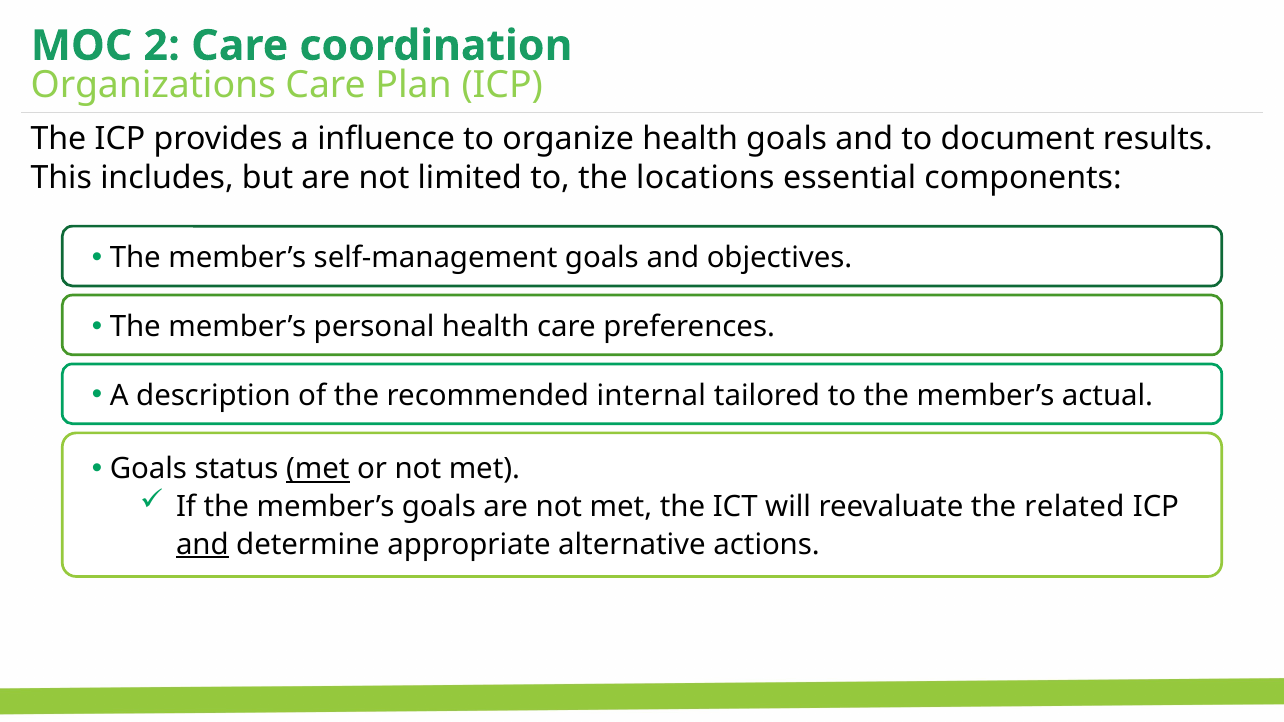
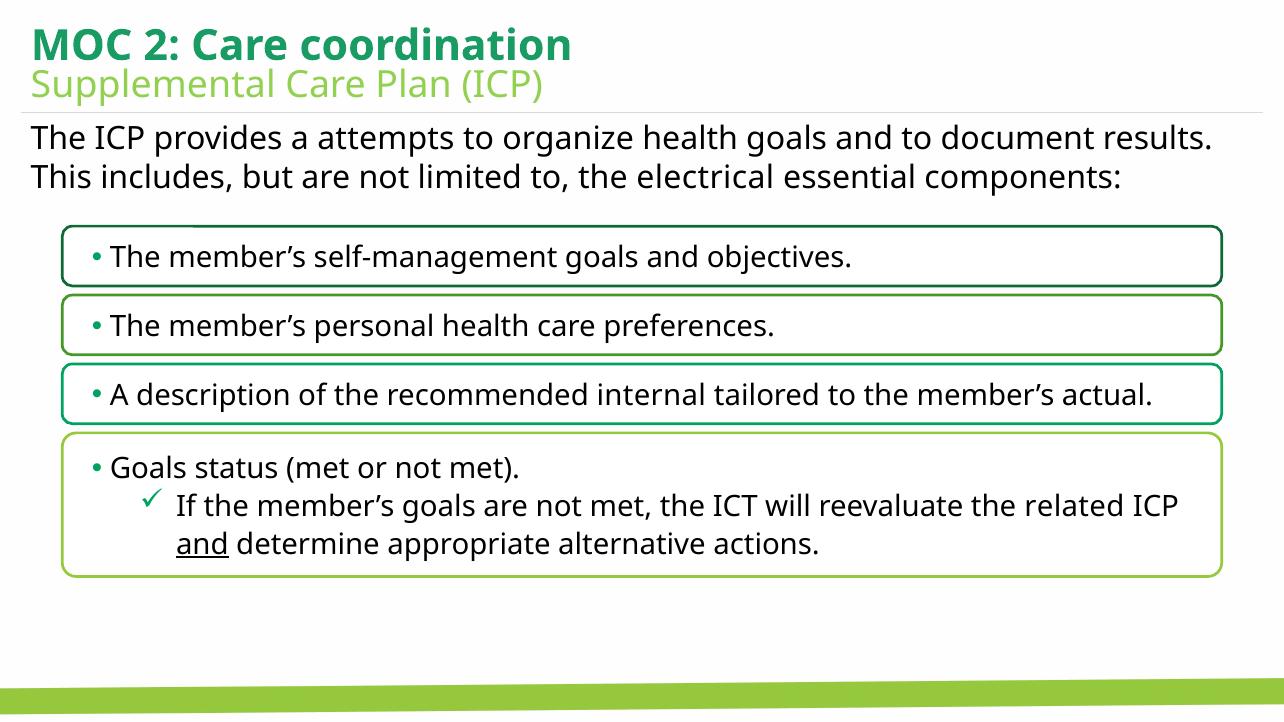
Organizations: Organizations -> Supplemental (153, 85)
influence: influence -> attempts (386, 139)
locations: locations -> electrical (705, 178)
met underline: present -> none (318, 469)
